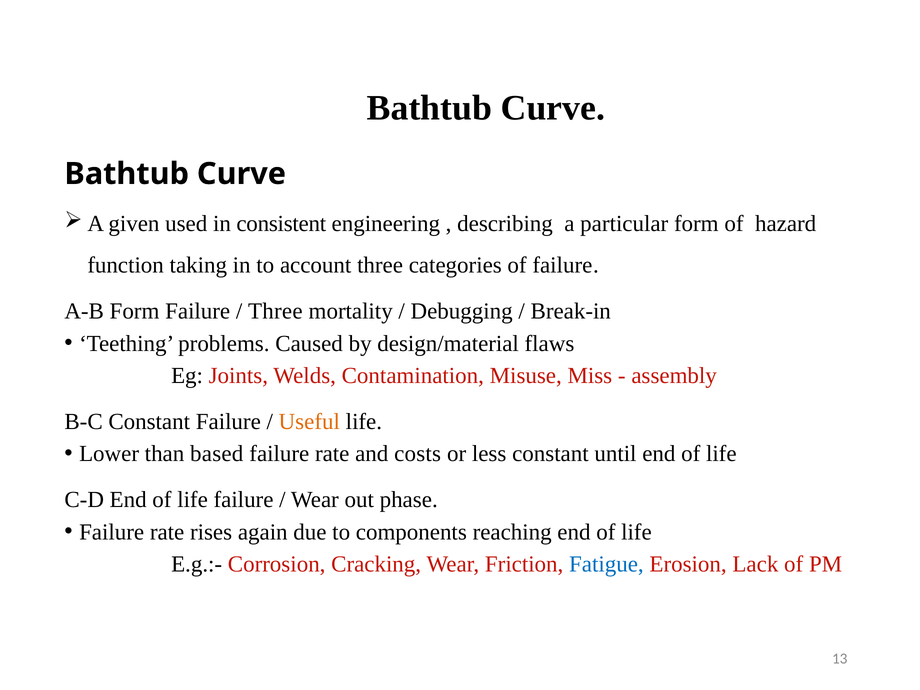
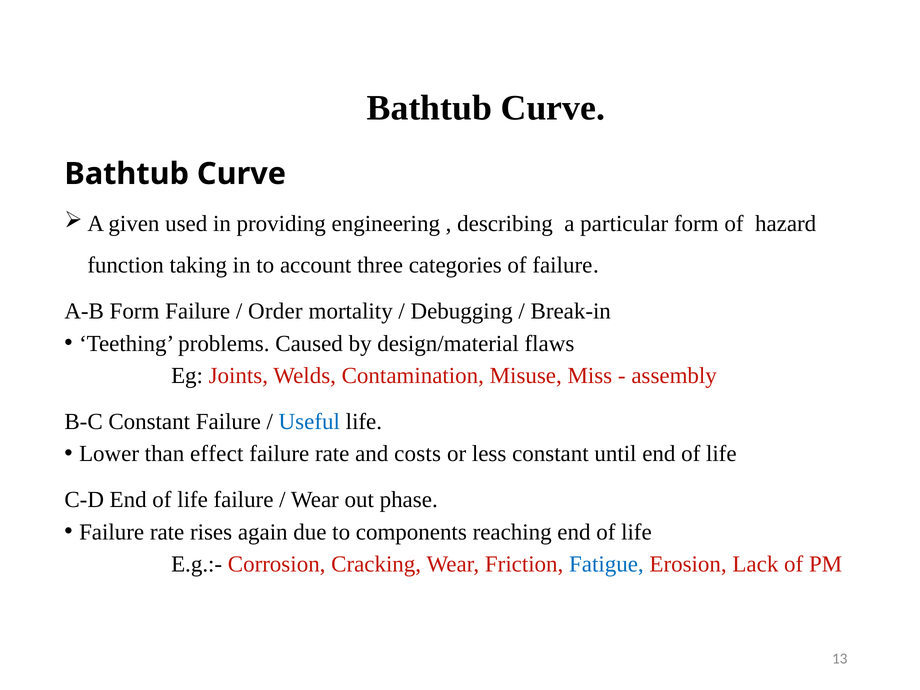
consistent: consistent -> providing (281, 224)
Three: Three -> Order (275, 311)
Useful colour: orange -> blue (309, 422)
based: based -> effect (217, 454)
